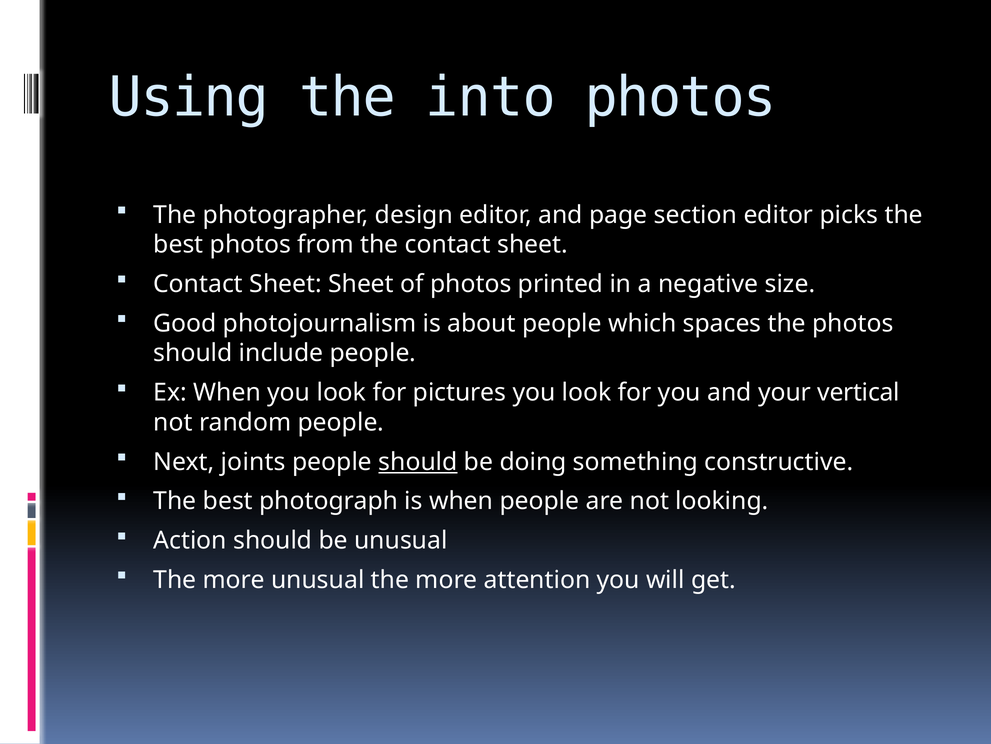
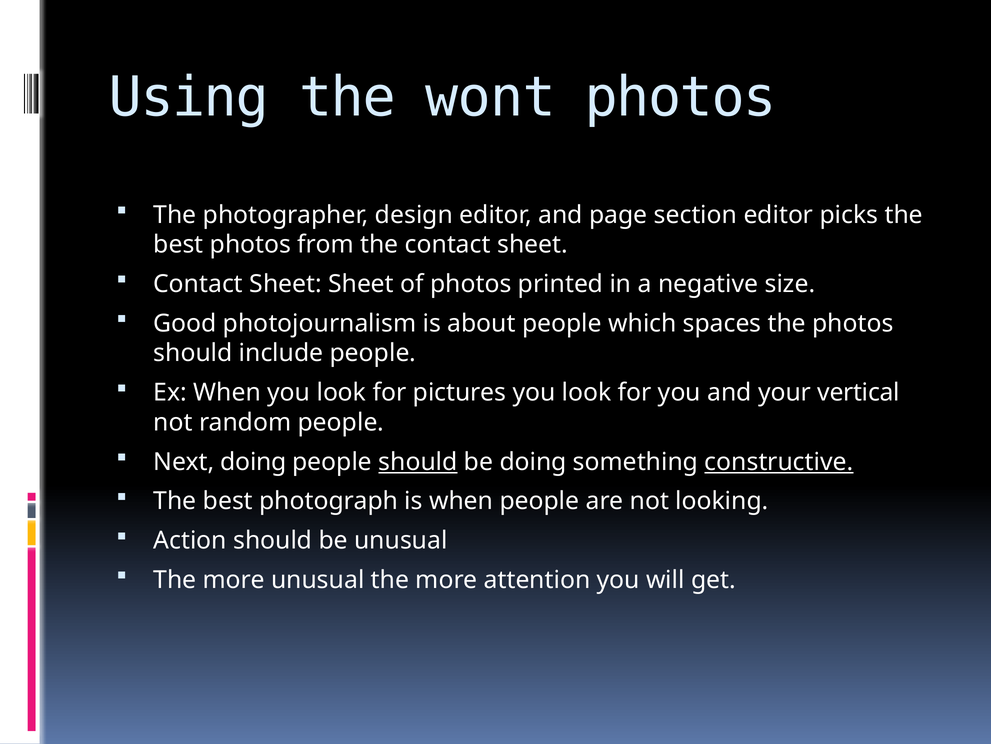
into: into -> wont (491, 97)
Next joints: joints -> doing (253, 461)
constructive underline: none -> present (779, 461)
